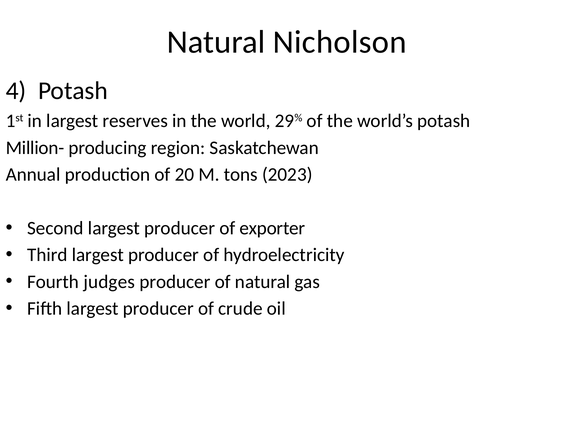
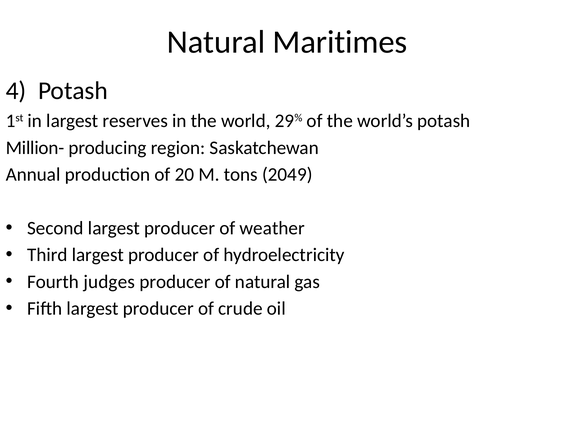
Nicholson: Nicholson -> Maritimes (340, 42)
2023: 2023 -> 2049 (287, 174)
exporter: exporter -> weather (272, 228)
